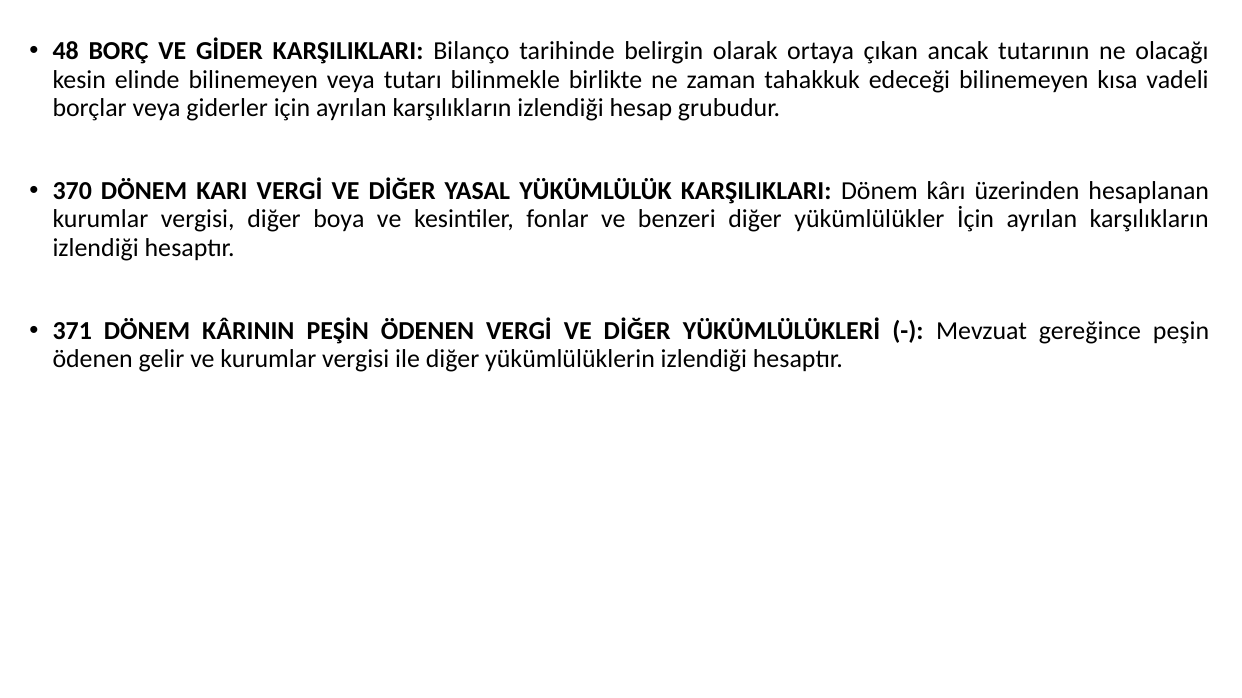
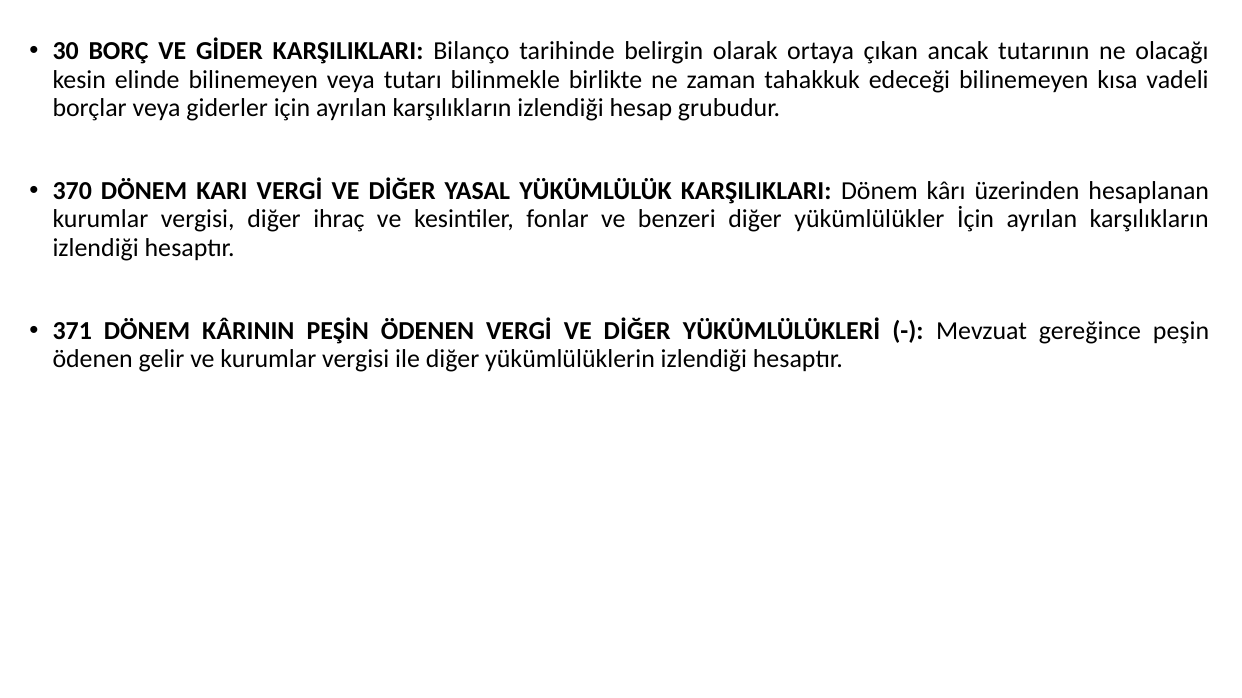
48: 48 -> 30 (66, 51)
boya: boya -> ihraç (339, 220)
